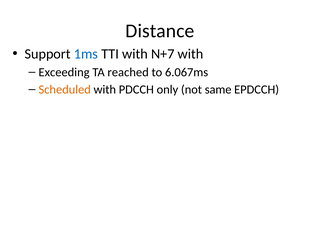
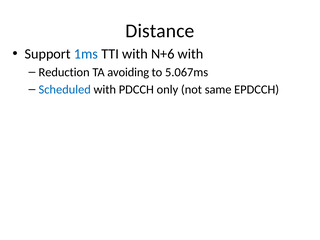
N+7: N+7 -> N+6 (163, 54)
Exceeding: Exceeding -> Reduction (64, 72)
reached: reached -> avoiding (128, 72)
6.067ms: 6.067ms -> 5.067ms (187, 72)
Scheduled colour: orange -> blue (65, 90)
